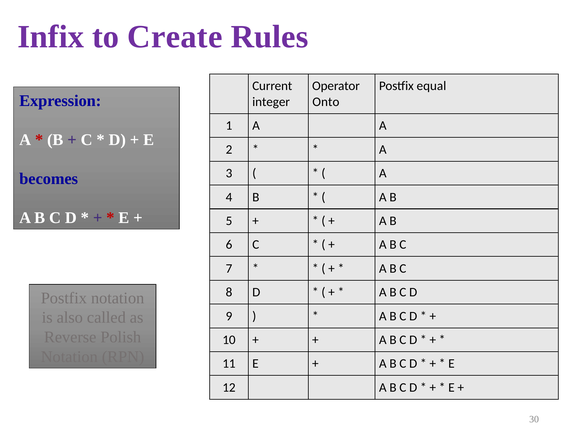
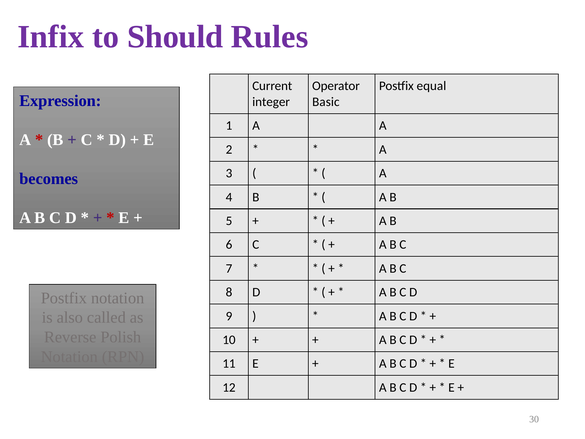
Create: Create -> Should (175, 37)
Onto: Onto -> Basic (326, 102)
